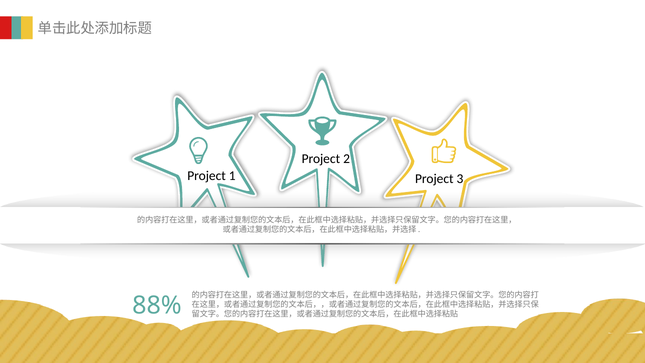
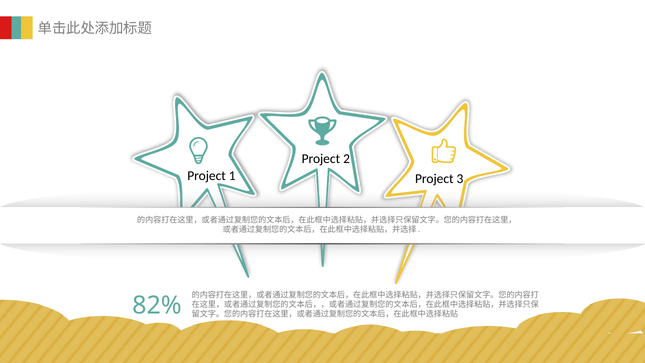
88%: 88% -> 82% (157, 306)
